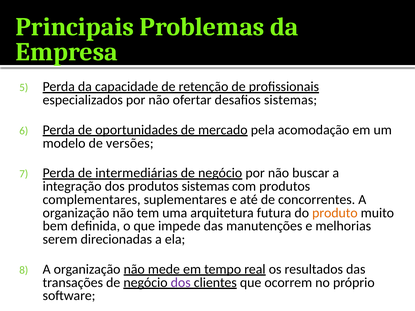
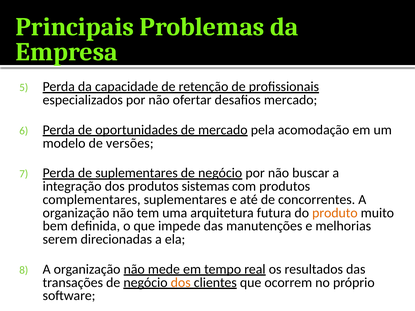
desafios sistemas: sistemas -> mercado (291, 100)
de intermediárias: intermediárias -> suplementares (137, 173)
dos colour: purple -> orange (181, 283)
